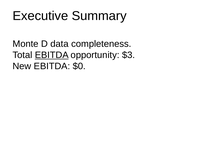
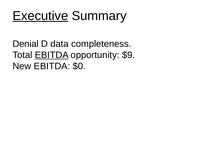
Executive underline: none -> present (40, 16)
Monte: Monte -> Denial (26, 44)
$3: $3 -> $9 (129, 55)
